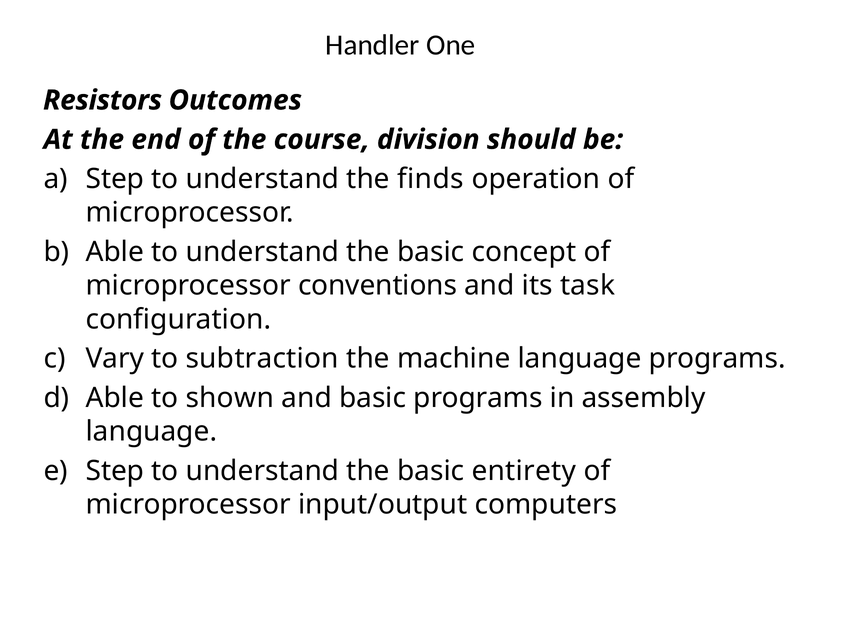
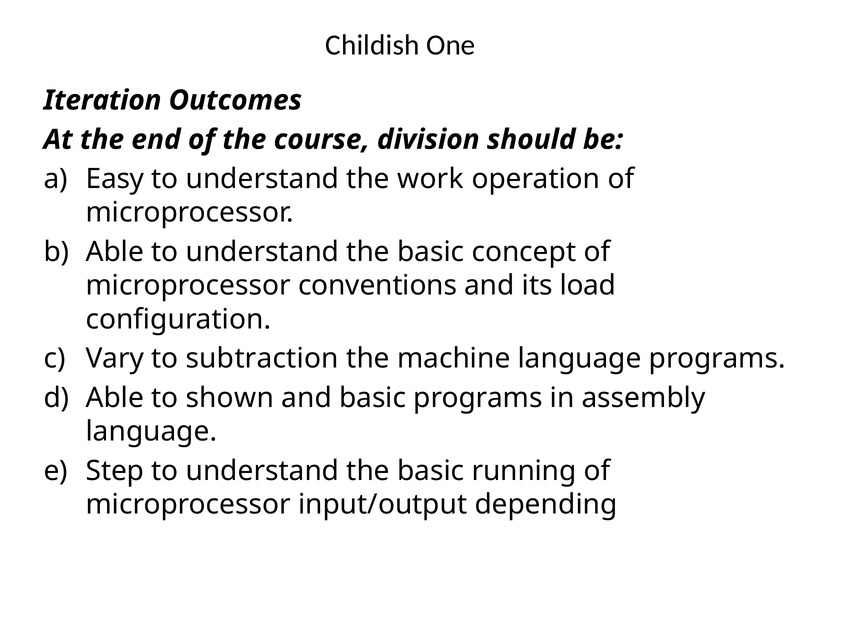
Handler: Handler -> Childish (372, 45)
Resistors: Resistors -> Iteration (103, 100)
Step: Step -> Easy (115, 179)
finds: finds -> work (431, 179)
task: task -> load (588, 286)
entirety: entirety -> running (524, 471)
computers: computers -> depending (546, 505)
